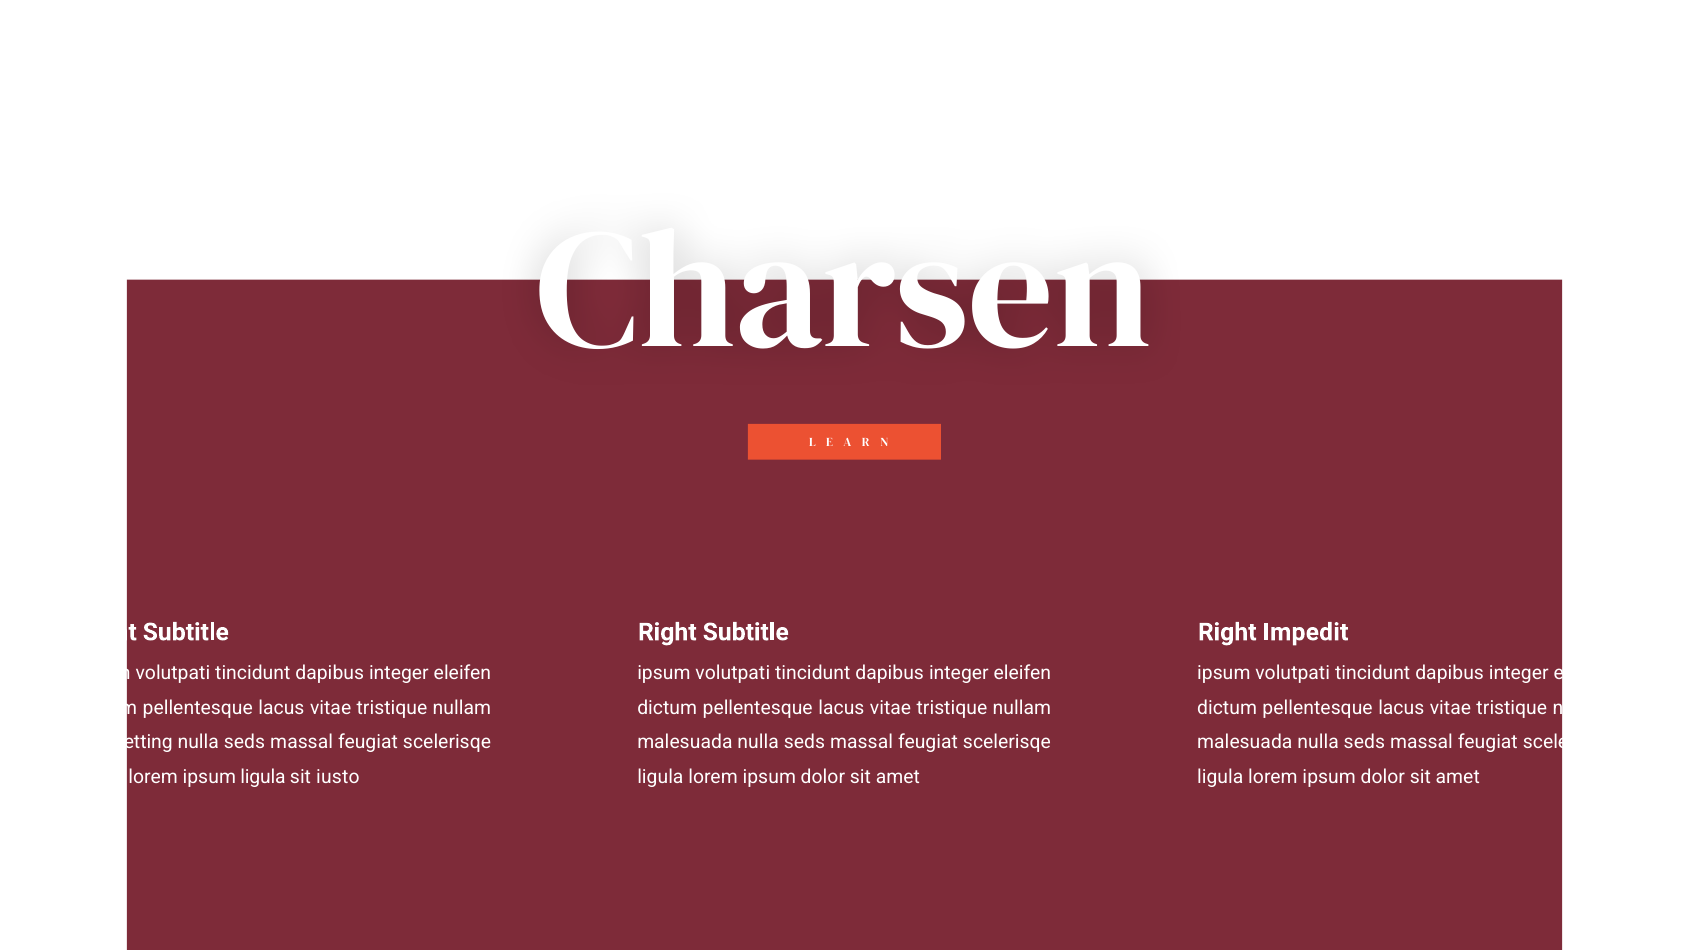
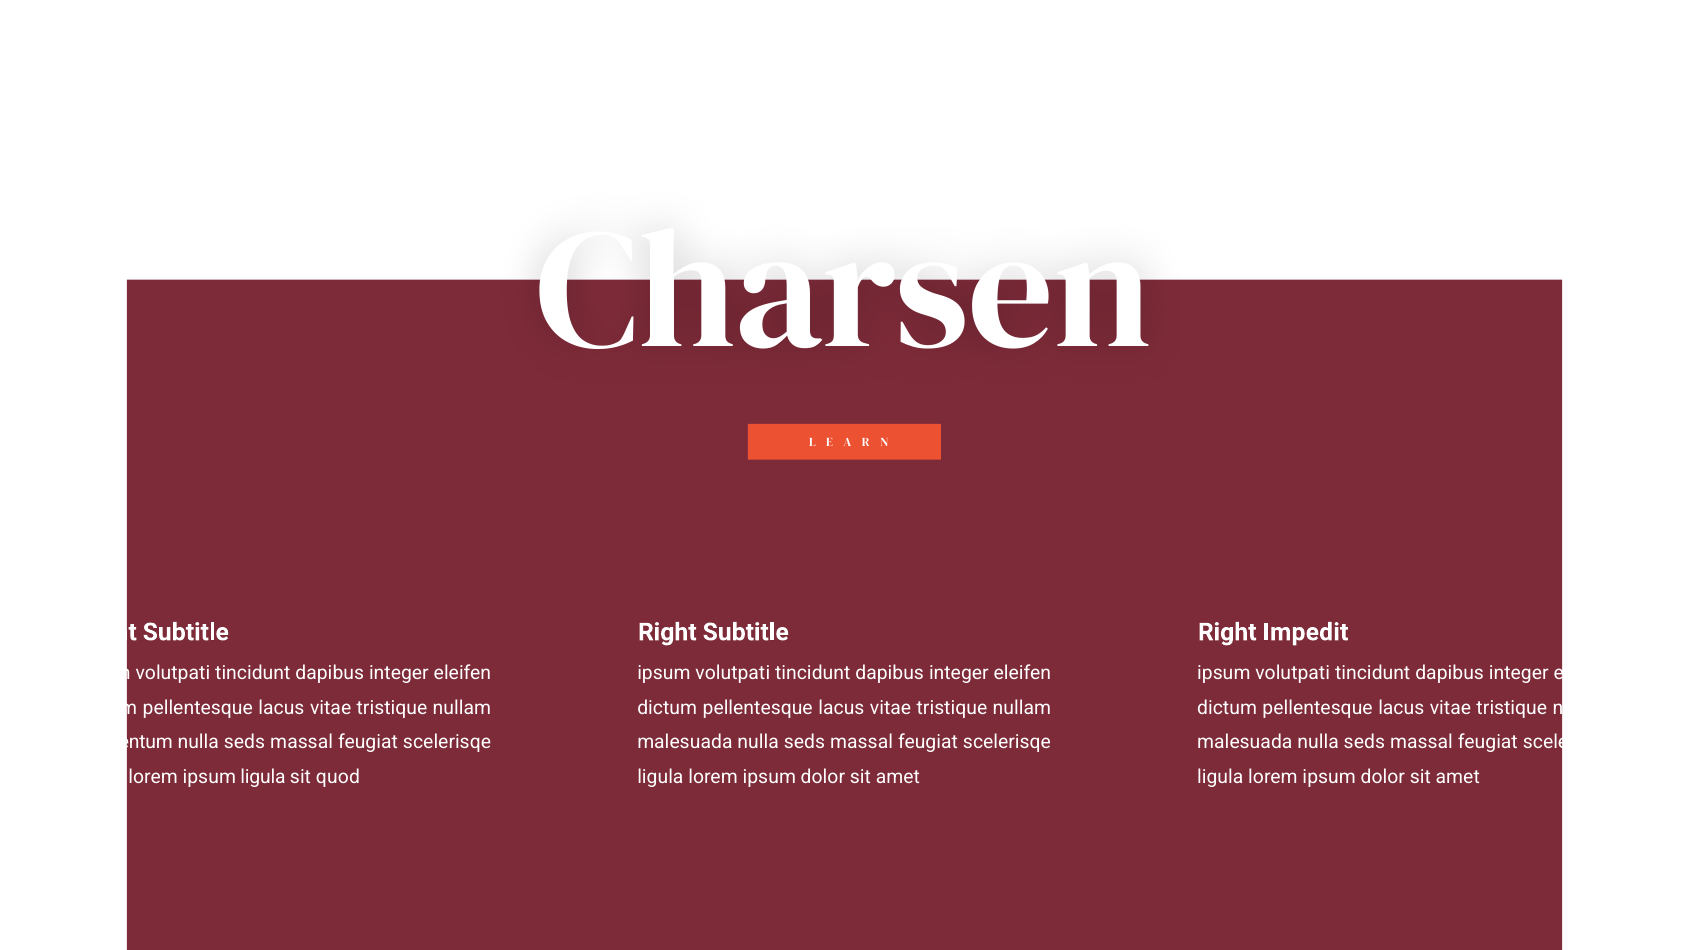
typesetting: typesetting -> elementum (125, 742)
iusto: iusto -> quod (338, 777)
